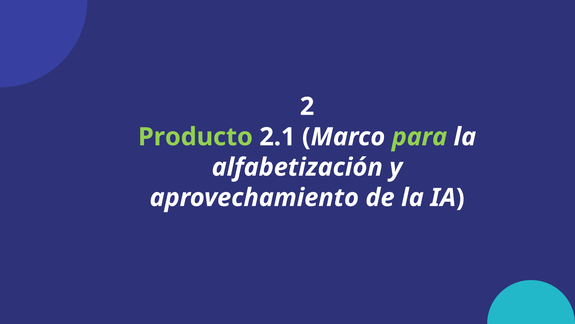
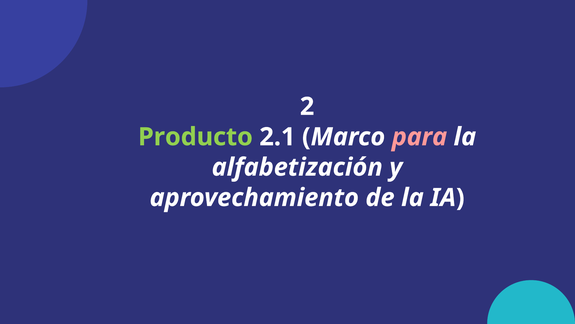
para colour: light green -> pink (419, 137)
